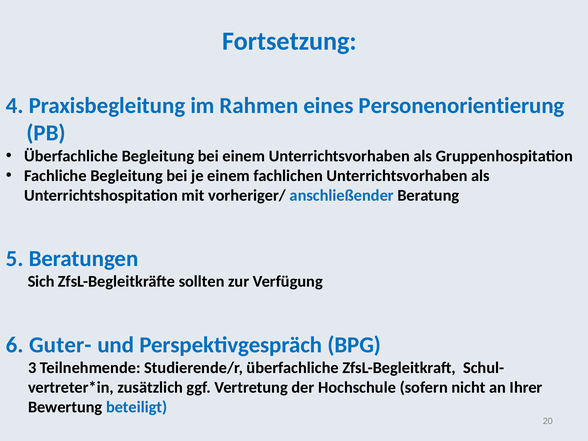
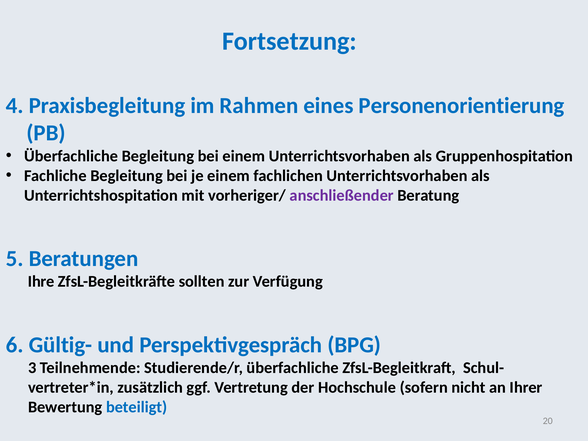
anschließender colour: blue -> purple (342, 195)
Sich: Sich -> Ihre (41, 282)
Guter-: Guter- -> Gültig- (60, 345)
